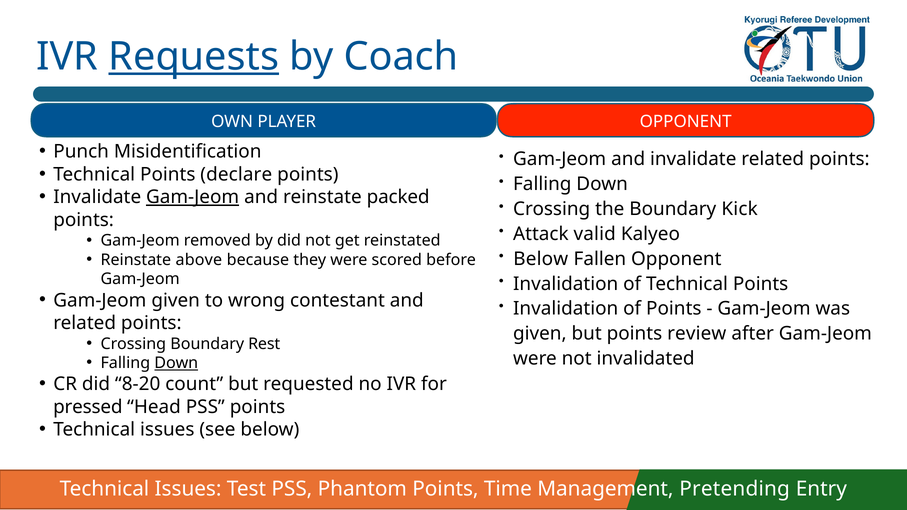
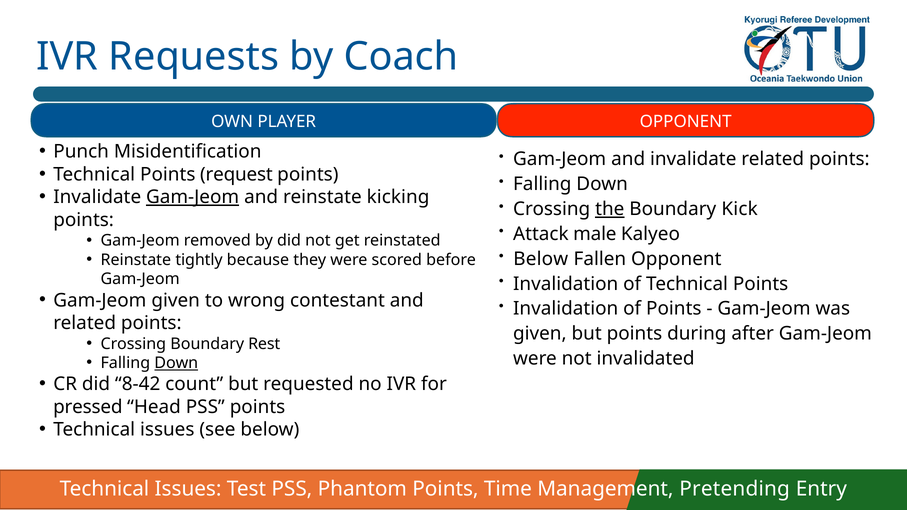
Requests underline: present -> none (194, 57)
declare: declare -> request (236, 174)
packed: packed -> kicking (398, 197)
the underline: none -> present (610, 209)
valid: valid -> male (595, 234)
above: above -> tightly (199, 260)
review: review -> during (697, 334)
8-20: 8-20 -> 8-42 (138, 384)
